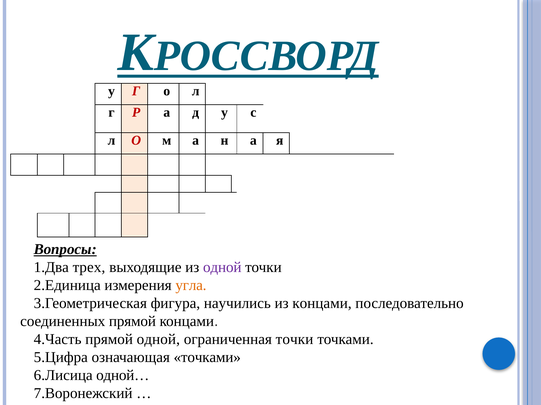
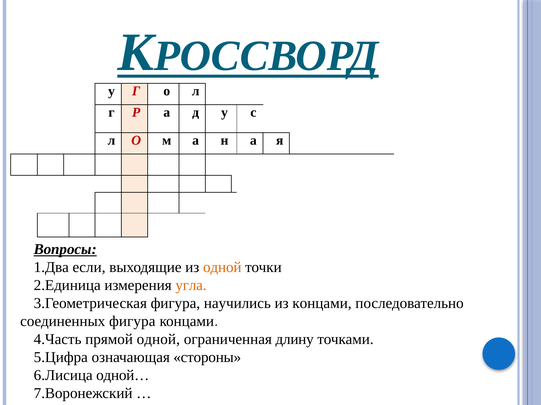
трех: трех -> если (89, 268)
одной colour: purple -> orange (222, 268)
соединенных прямой: прямой -> фигура (132, 322)
ограниченная точки: точки -> длину (295, 340)
означающая точками: точками -> стороны (207, 358)
